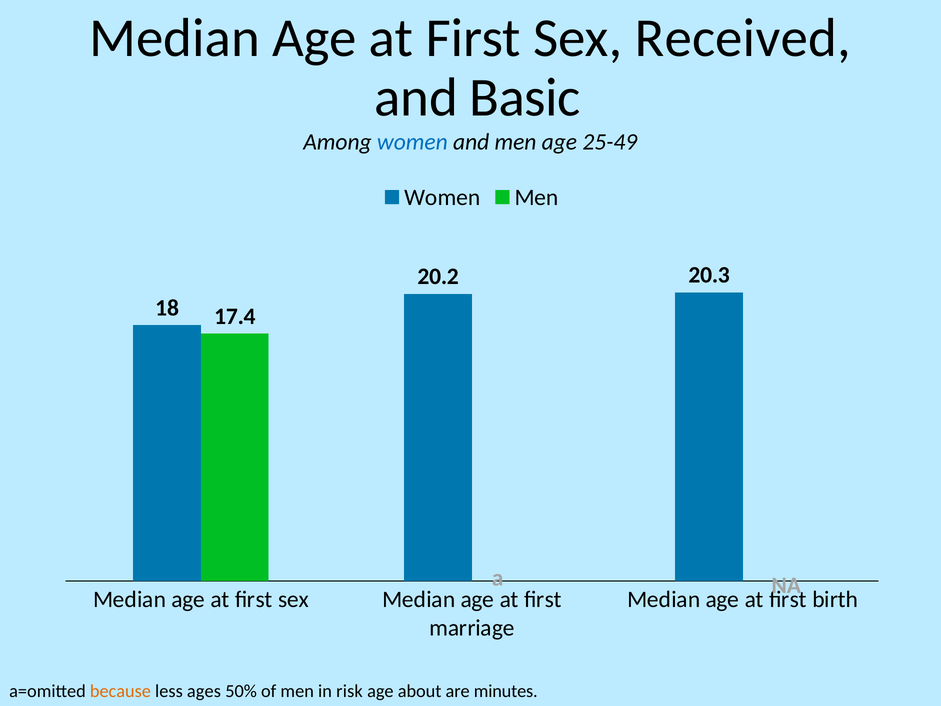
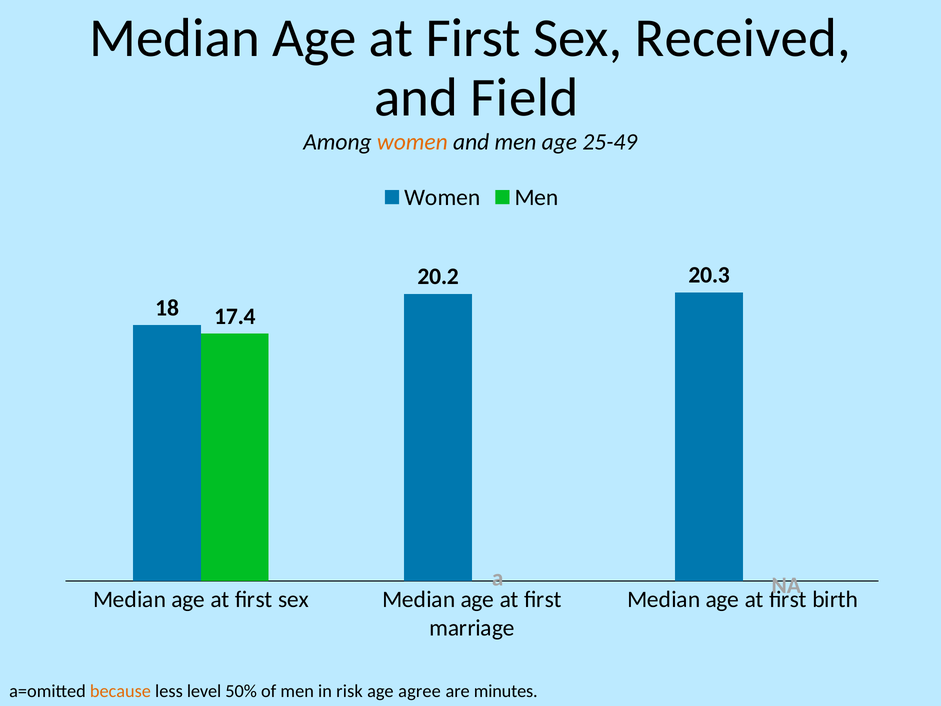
Basic: Basic -> Field (524, 97)
women colour: blue -> orange (412, 142)
ages: ages -> level (204, 691)
about: about -> agree (420, 691)
